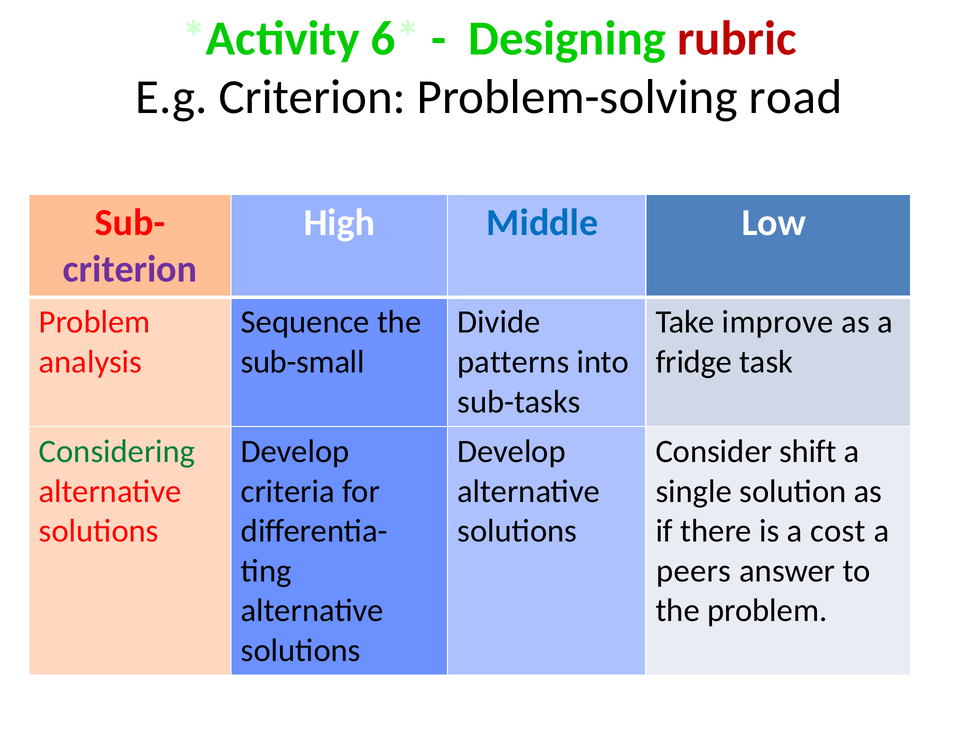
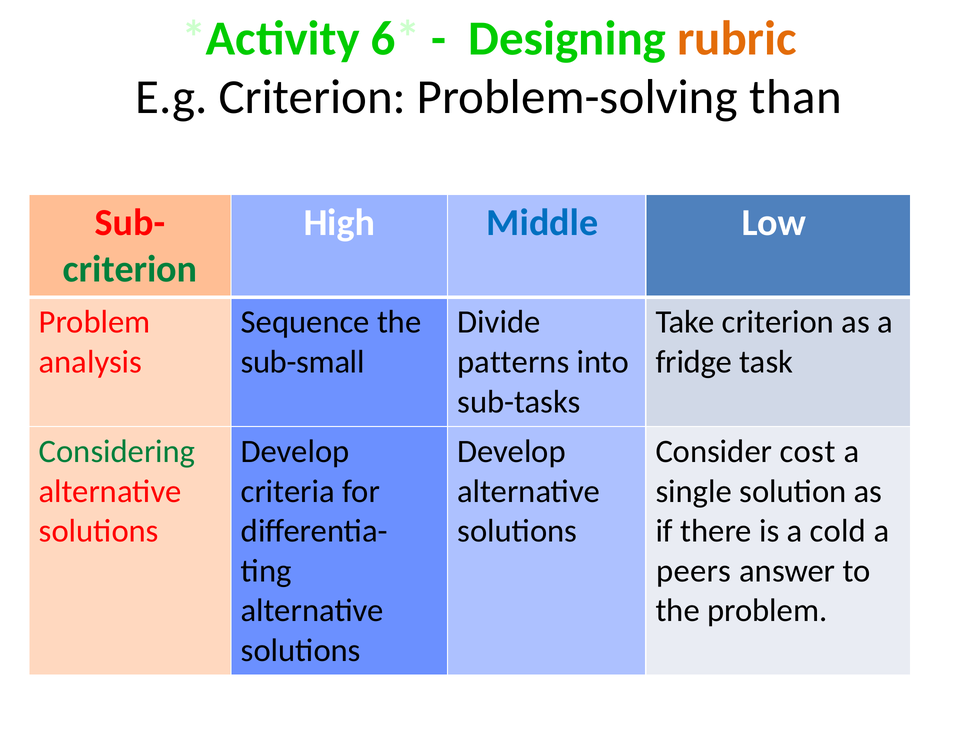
rubric colour: red -> orange (737, 38)
road: road -> than (796, 97)
criterion colour: purple -> green (130, 269)
Take improve: improve -> criterion (778, 322)
shift: shift -> cost (808, 452)
cost: cost -> cold (838, 531)
